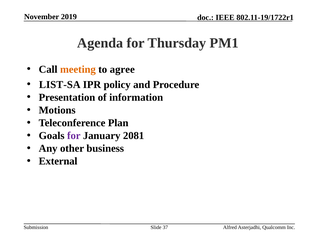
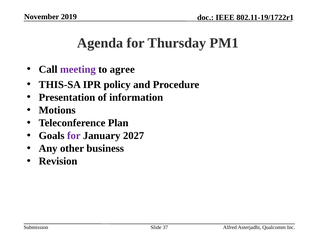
meeting colour: orange -> purple (78, 69)
LIST-SA: LIST-SA -> THIS-SA (60, 85)
2081: 2081 -> 2027 (134, 136)
External: External -> Revision (58, 161)
